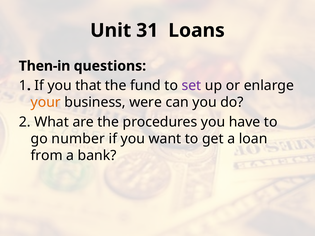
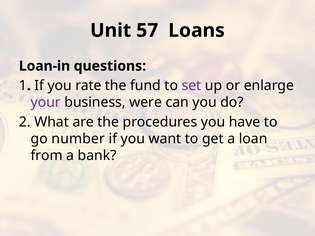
31: 31 -> 57 (147, 30)
Then-in: Then-in -> Loan-in (45, 66)
that: that -> rate (88, 86)
your colour: orange -> purple (46, 102)
